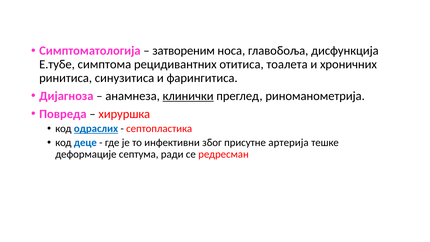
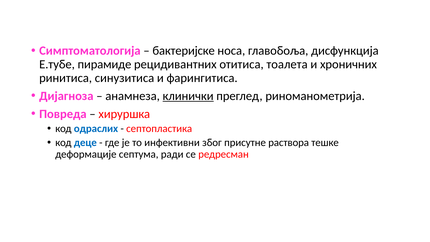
затвореним: затвореним -> бактеријске (184, 51)
симптома: симптома -> пирамиде (105, 64)
одраслих underline: present -> none (96, 129)
артерија: артерија -> раствора (289, 143)
